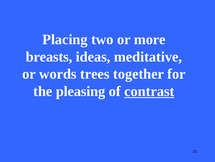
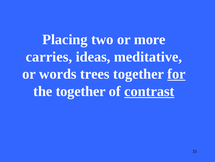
breasts: breasts -> carries (49, 57)
for underline: none -> present (176, 74)
the pleasing: pleasing -> together (81, 91)
